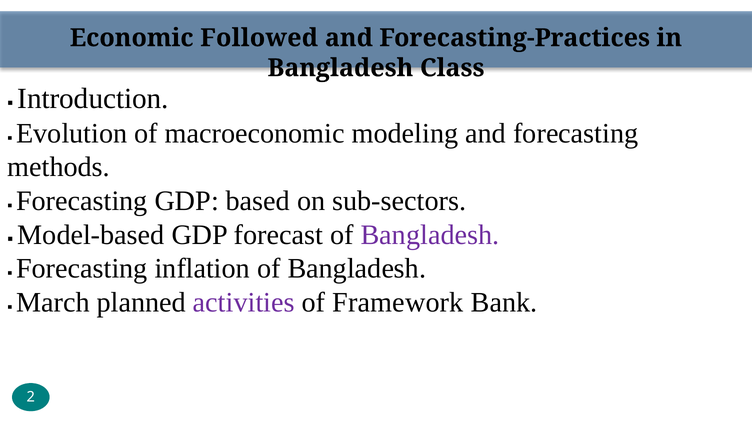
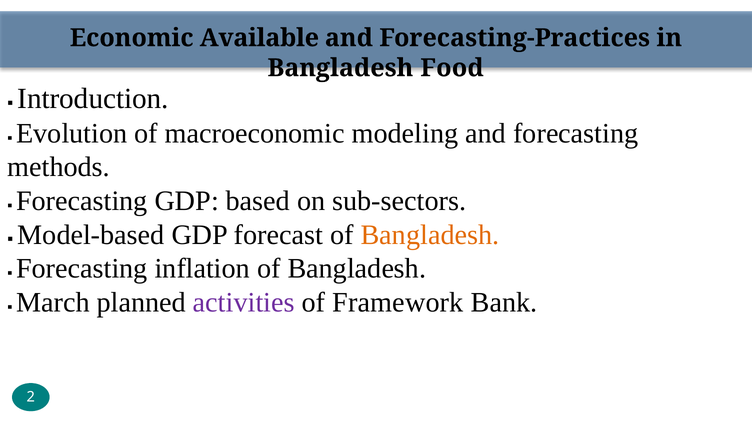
Followed: Followed -> Available (259, 38)
Class: Class -> Food (452, 68)
Bangladesh colour: purple -> orange (430, 235)
